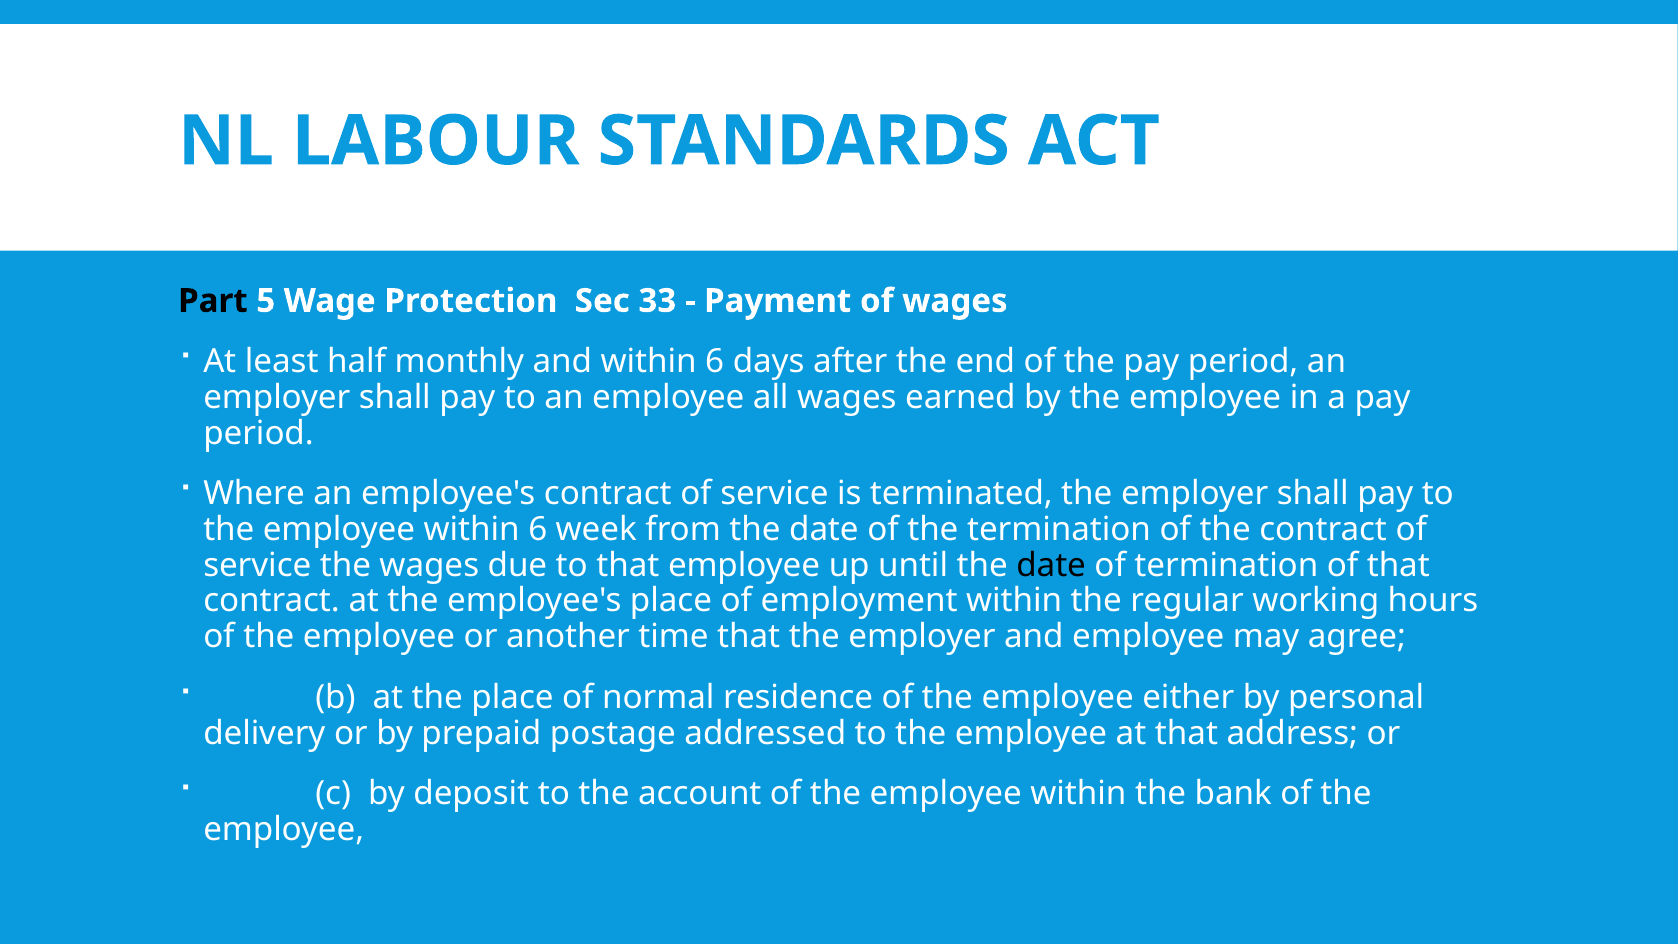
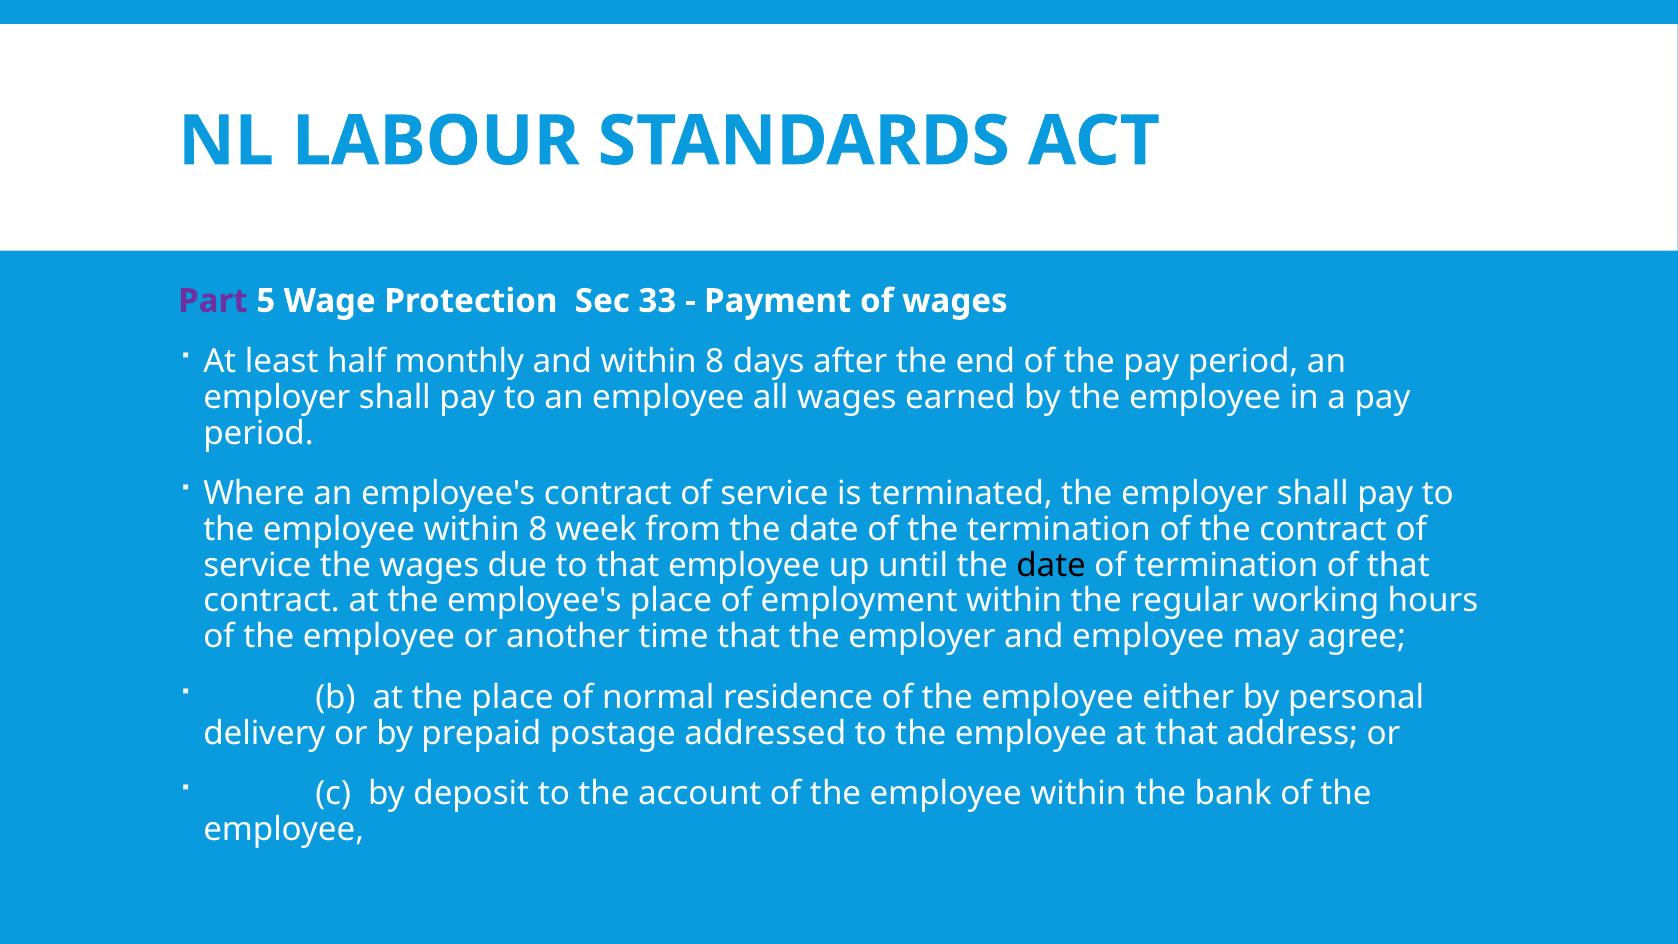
Part colour: black -> purple (213, 301)
and within 6: 6 -> 8 (715, 361)
employee within 6: 6 -> 8 (538, 529)
